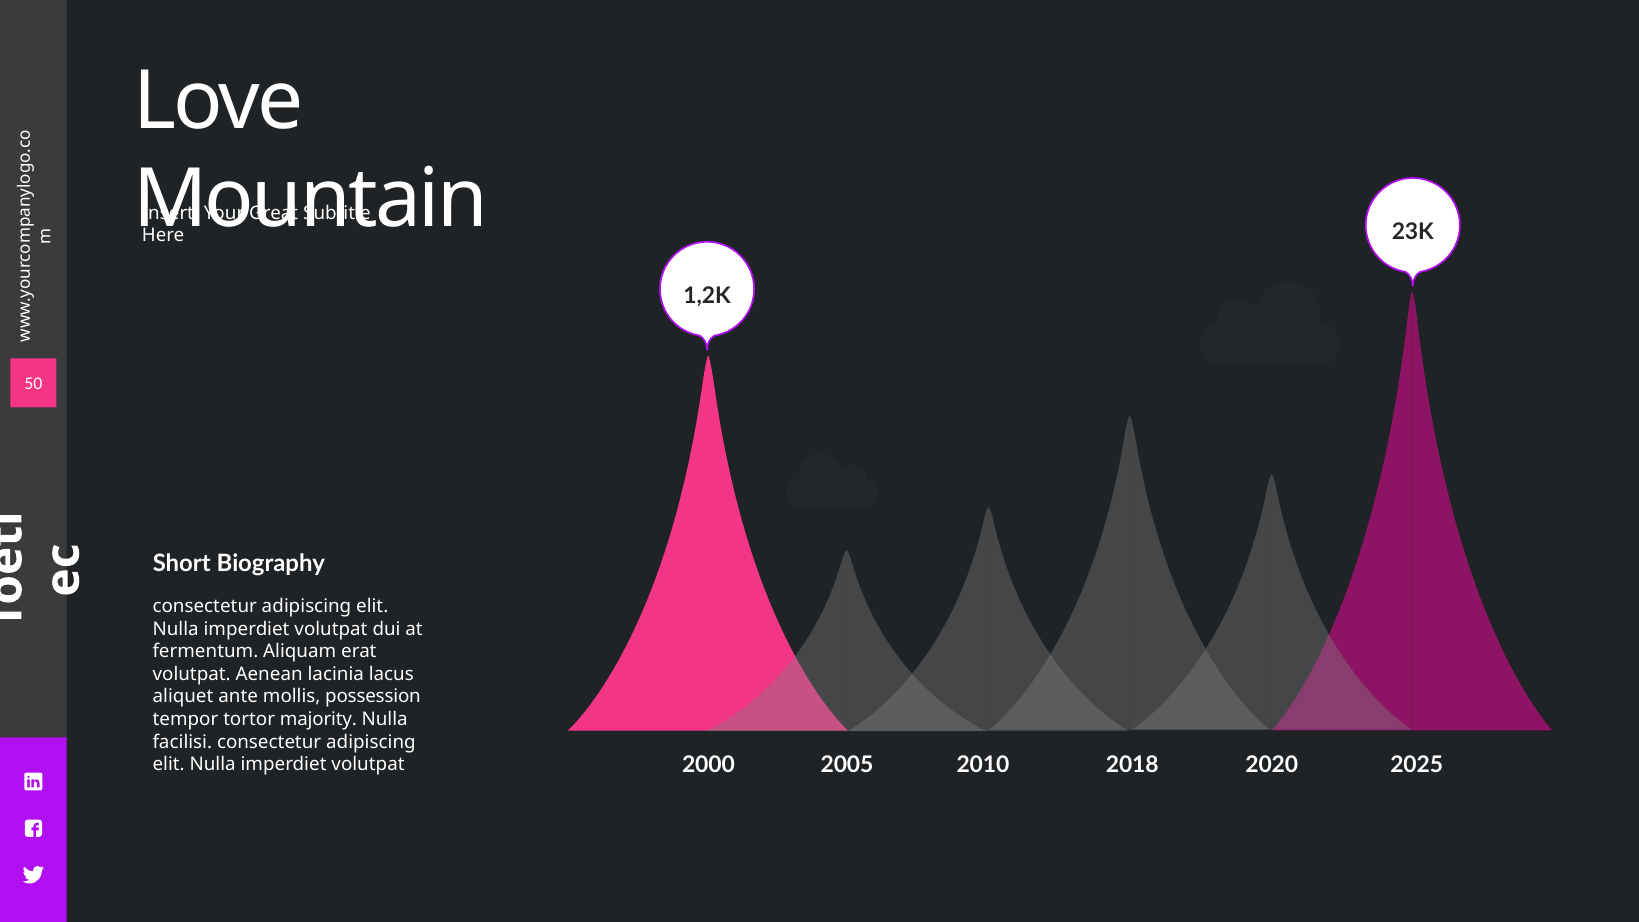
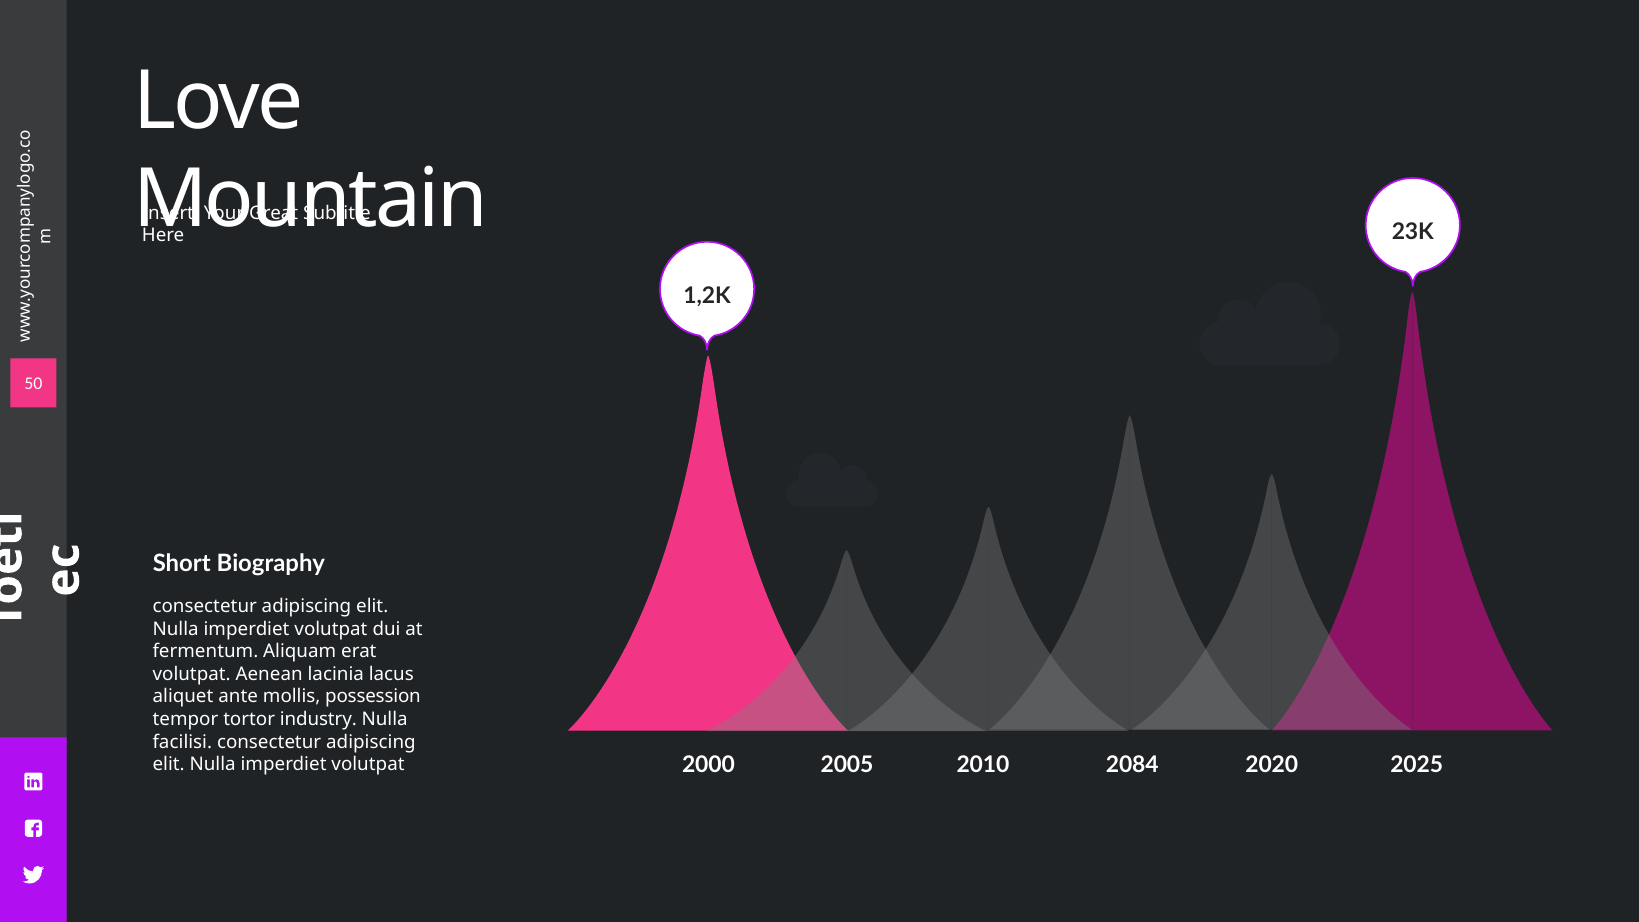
majority: majority -> industry (318, 719)
2018: 2018 -> 2084 (1132, 764)
